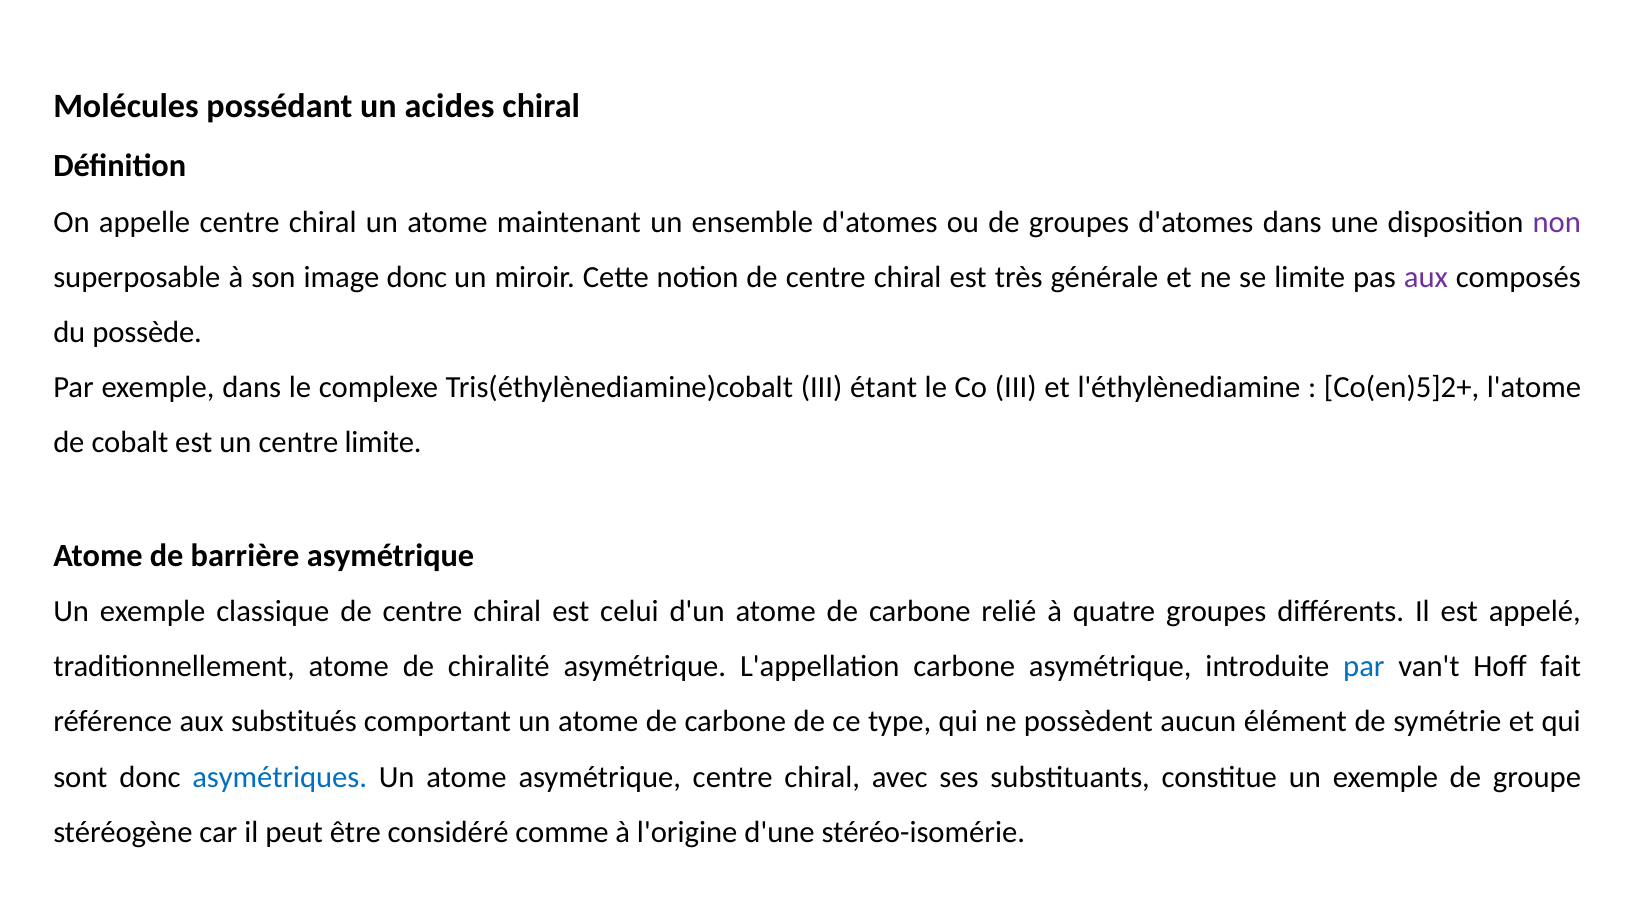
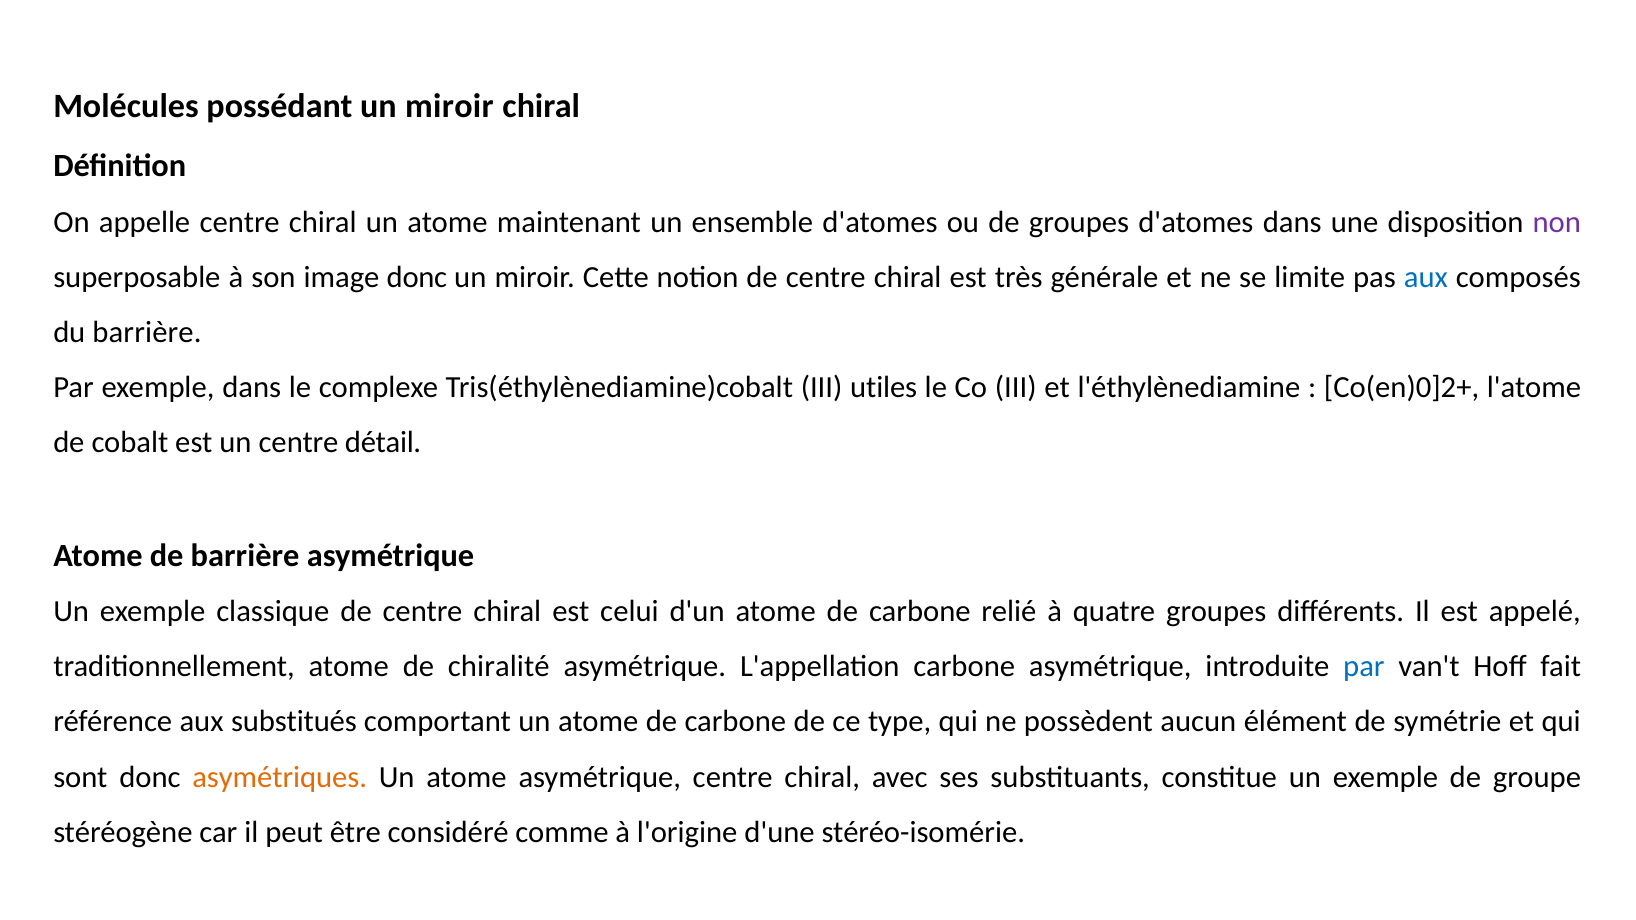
possédant un acides: acides -> miroir (449, 107)
aux colour: purple -> blue (1426, 277)
du possède: possède -> barrière (147, 332)
étant: étant -> utiles (884, 388)
Co(en)5]2+: Co(en)5]2+ -> Co(en)0]2+ (1402, 388)
centre limite: limite -> détail (383, 443)
asymétriques colour: blue -> orange (280, 777)
